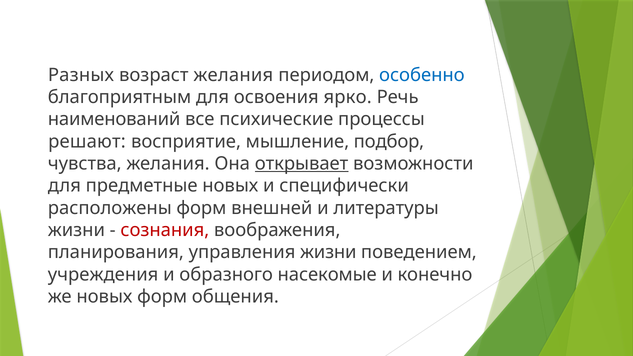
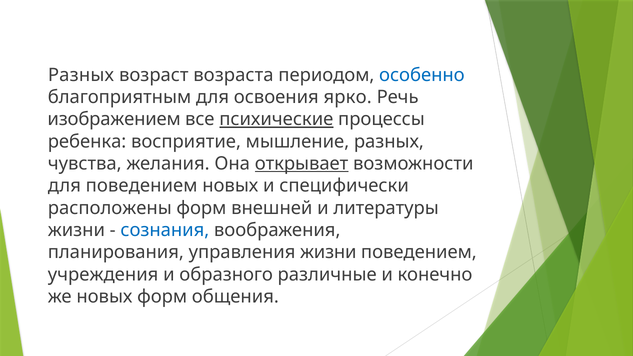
возраст желания: желания -> возраста (233, 75)
наименований: наименований -> изображением (114, 119)
психические underline: none -> present (276, 119)
решают: решают -> ребенка (87, 142)
мышление подбор: подбор -> разных (389, 142)
для предметные: предметные -> поведением (142, 186)
сознания colour: red -> blue (165, 230)
насекомые: насекомые -> различные (327, 275)
